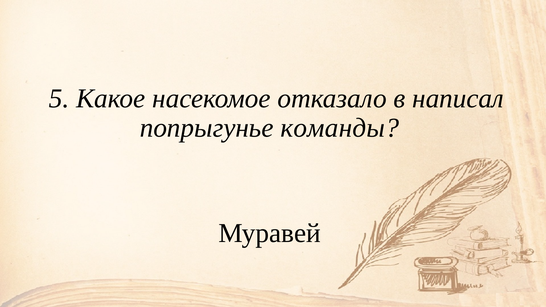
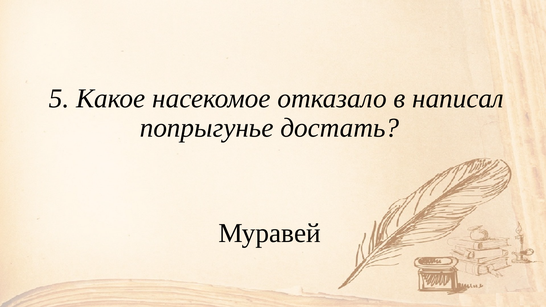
команды: команды -> достать (340, 128)
